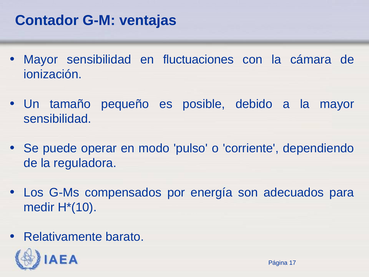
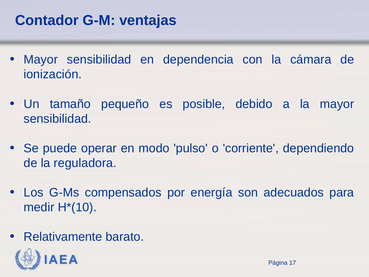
fluctuaciones: fluctuaciones -> dependencia (198, 60)
